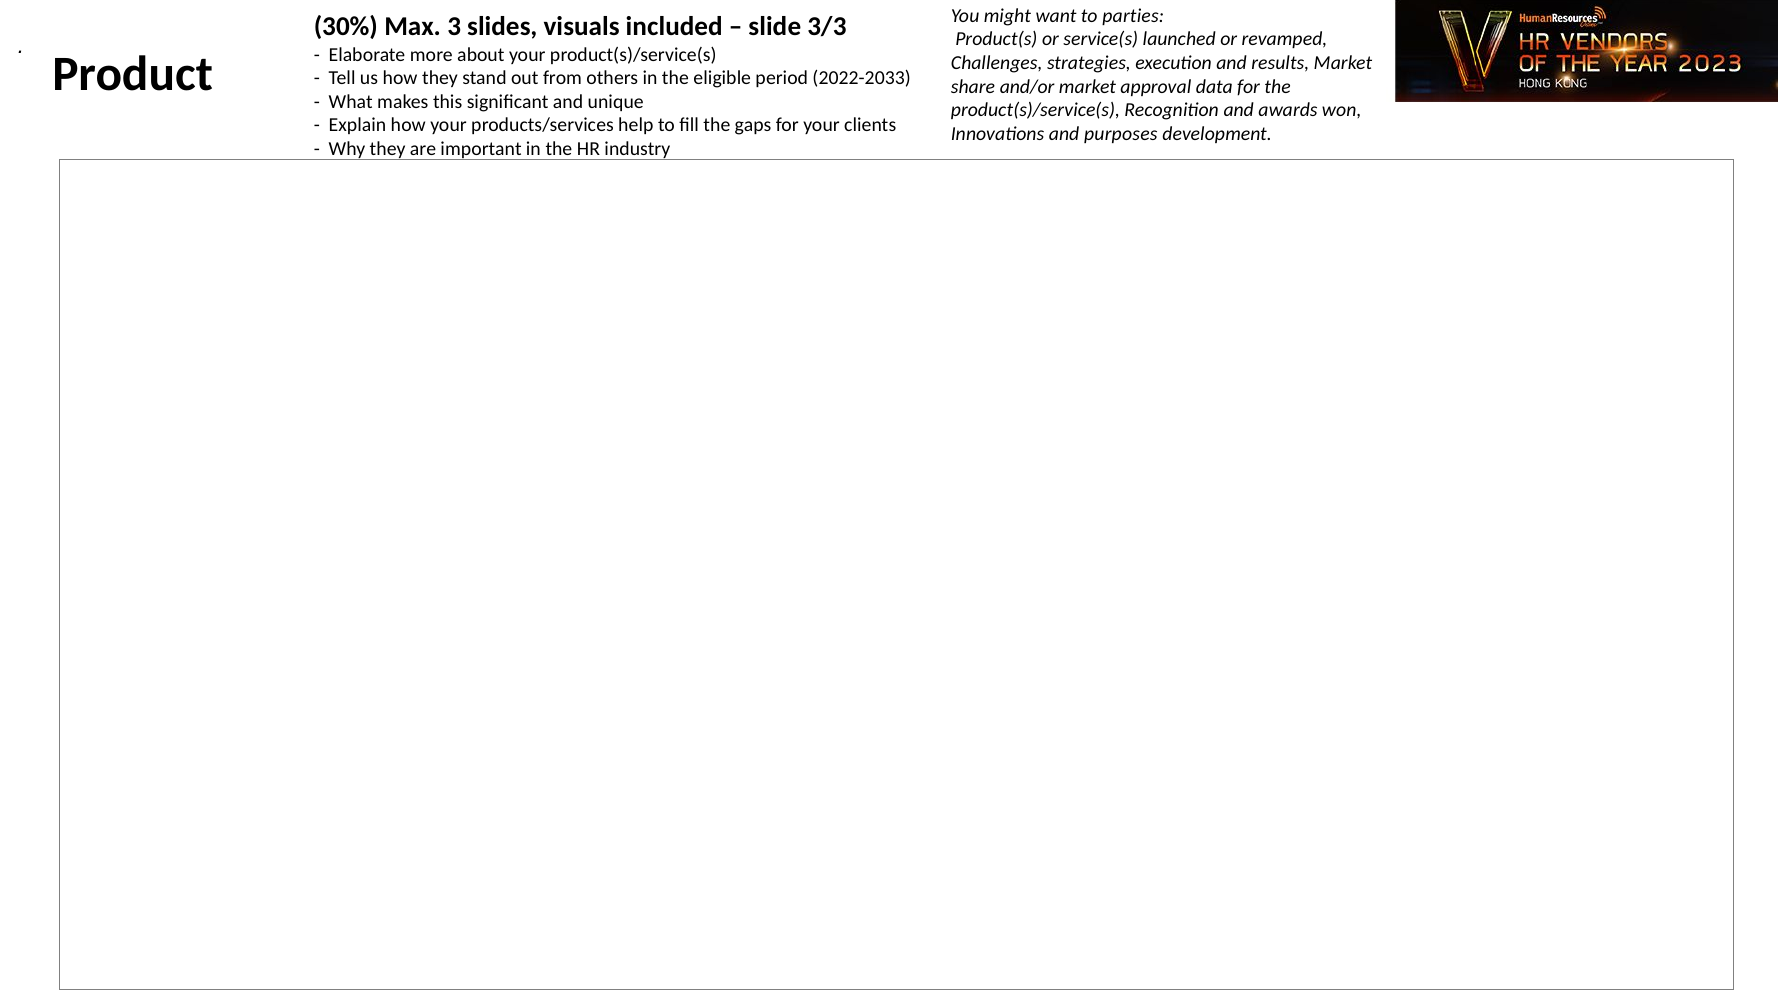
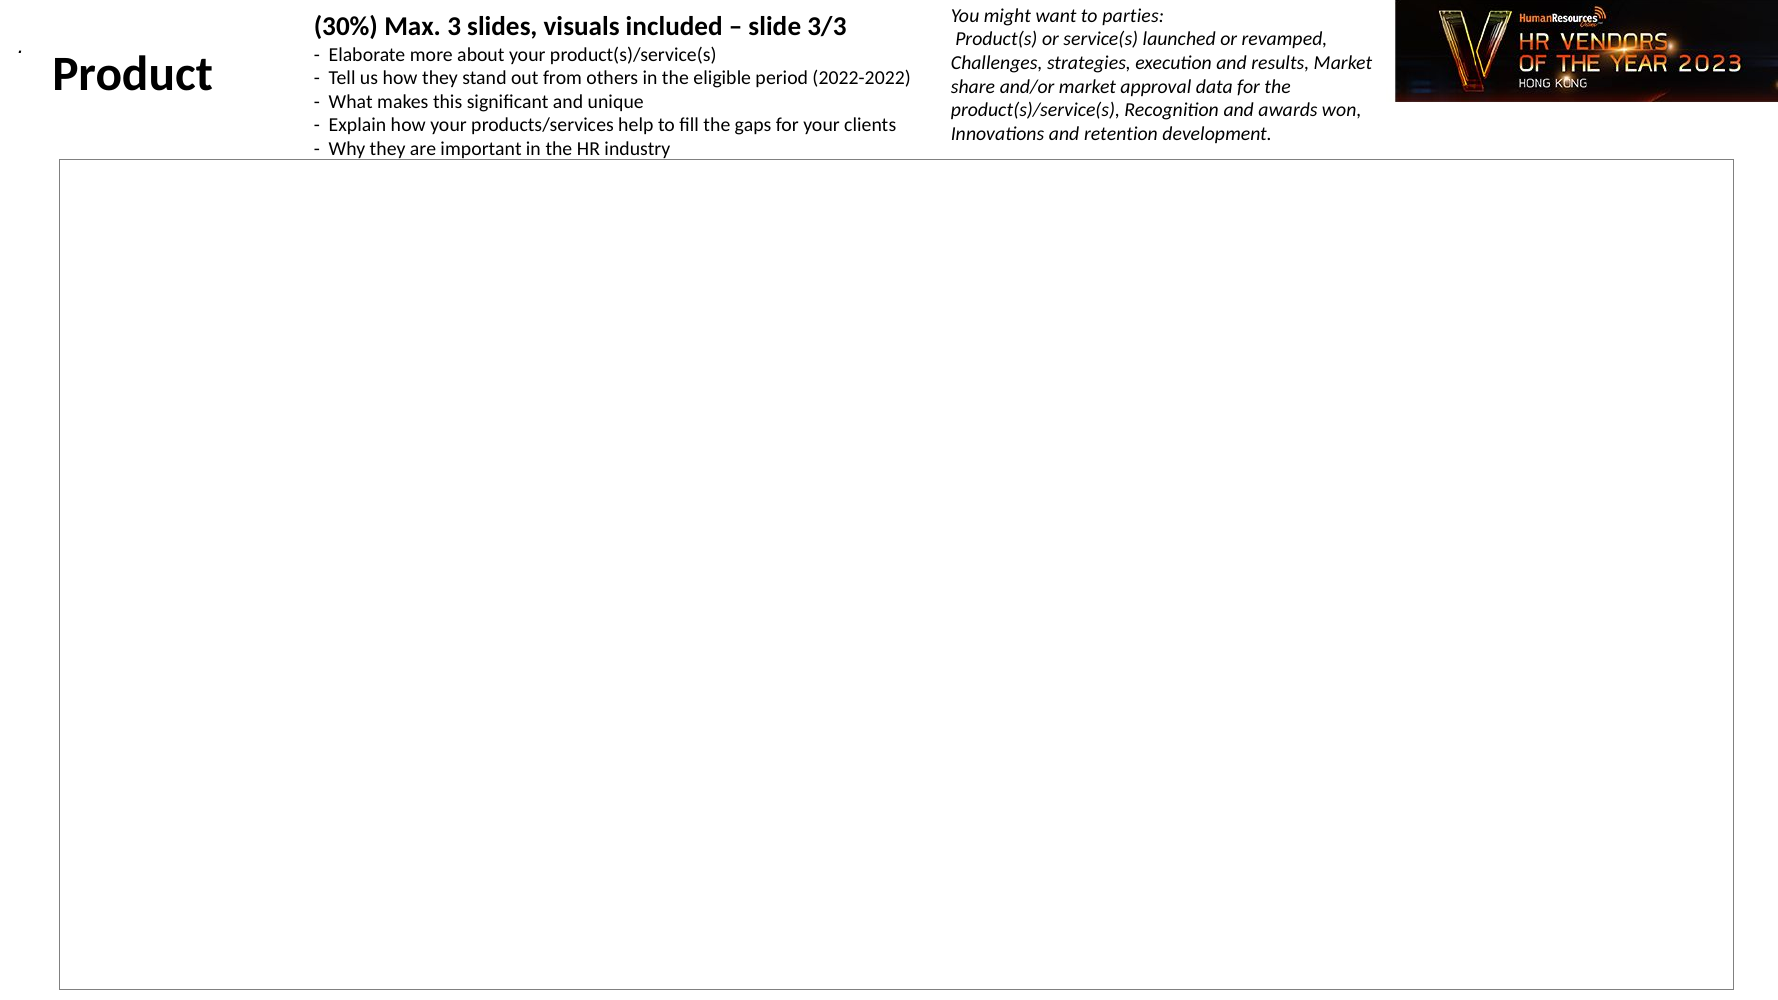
2022-2033: 2022-2033 -> 2022-2022 (862, 78)
purposes: purposes -> retention (1121, 134)
